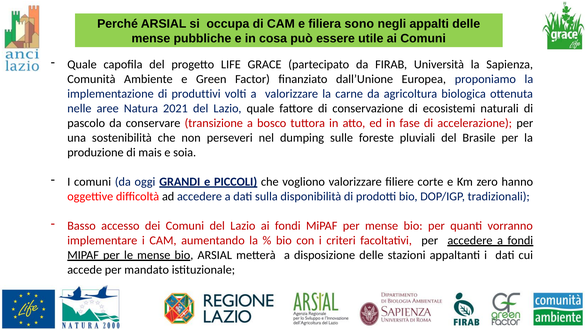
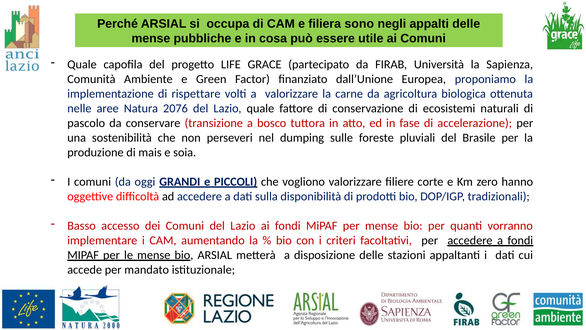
produttivi: produttivi -> rispettare (196, 94)
2021: 2021 -> 2076 (175, 108)
